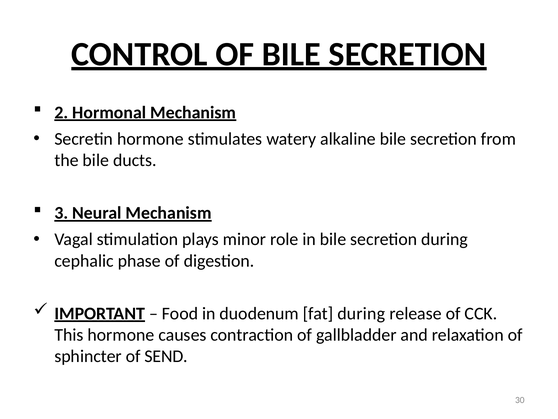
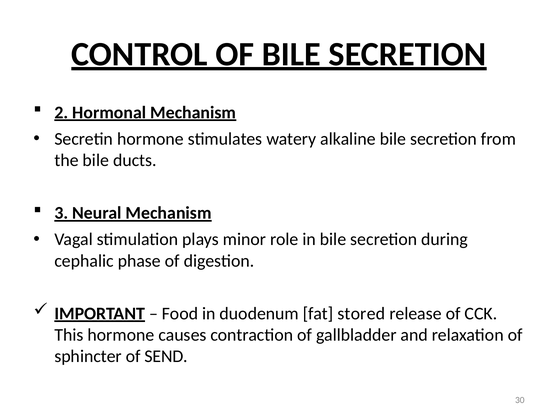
fat during: during -> stored (361, 313)
